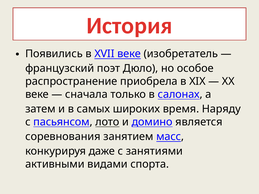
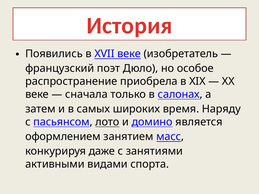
соревнования: соревнования -> оформлением (63, 137)
